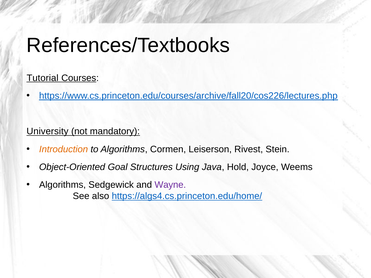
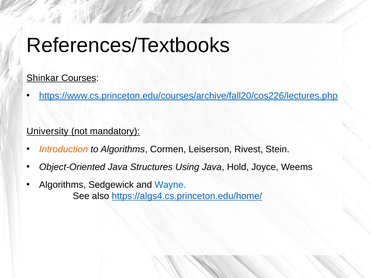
Tutorial: Tutorial -> Shinkar (43, 78)
Object-Oriented Goal: Goal -> Java (118, 167)
Wayne colour: purple -> blue (170, 185)
